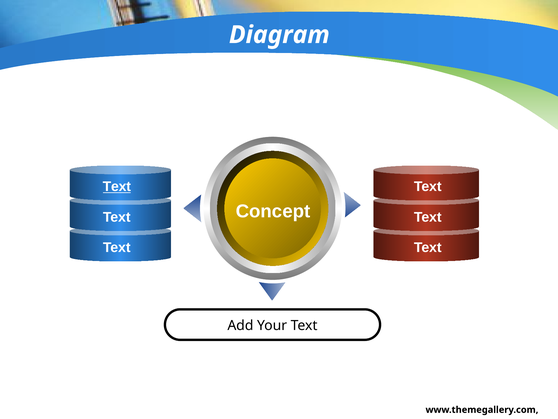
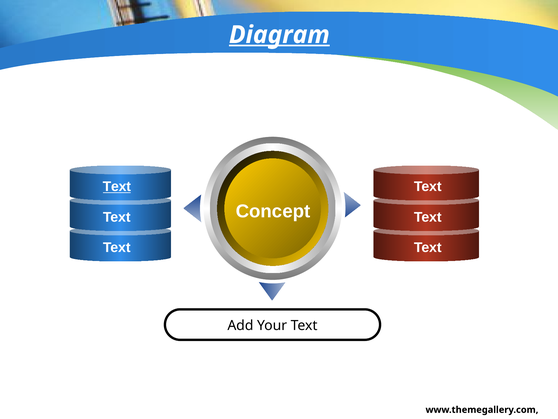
Diagram underline: none -> present (279, 35)
